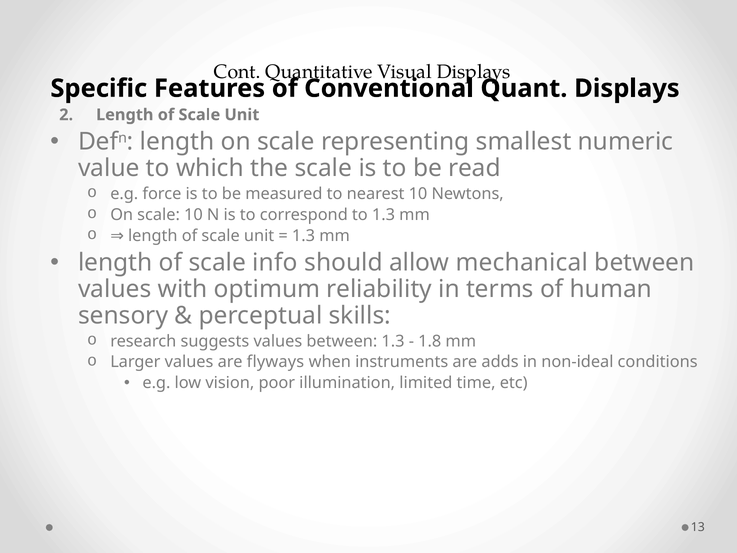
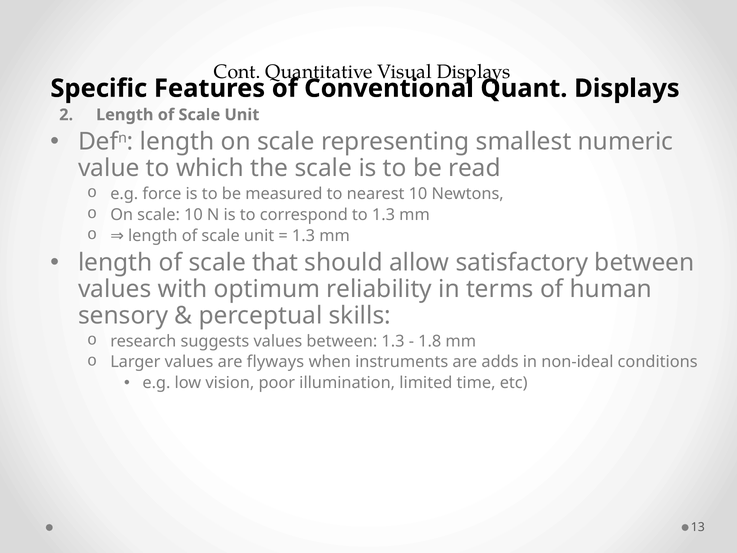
info: info -> that (275, 263)
mechanical: mechanical -> satisfactory (522, 263)
